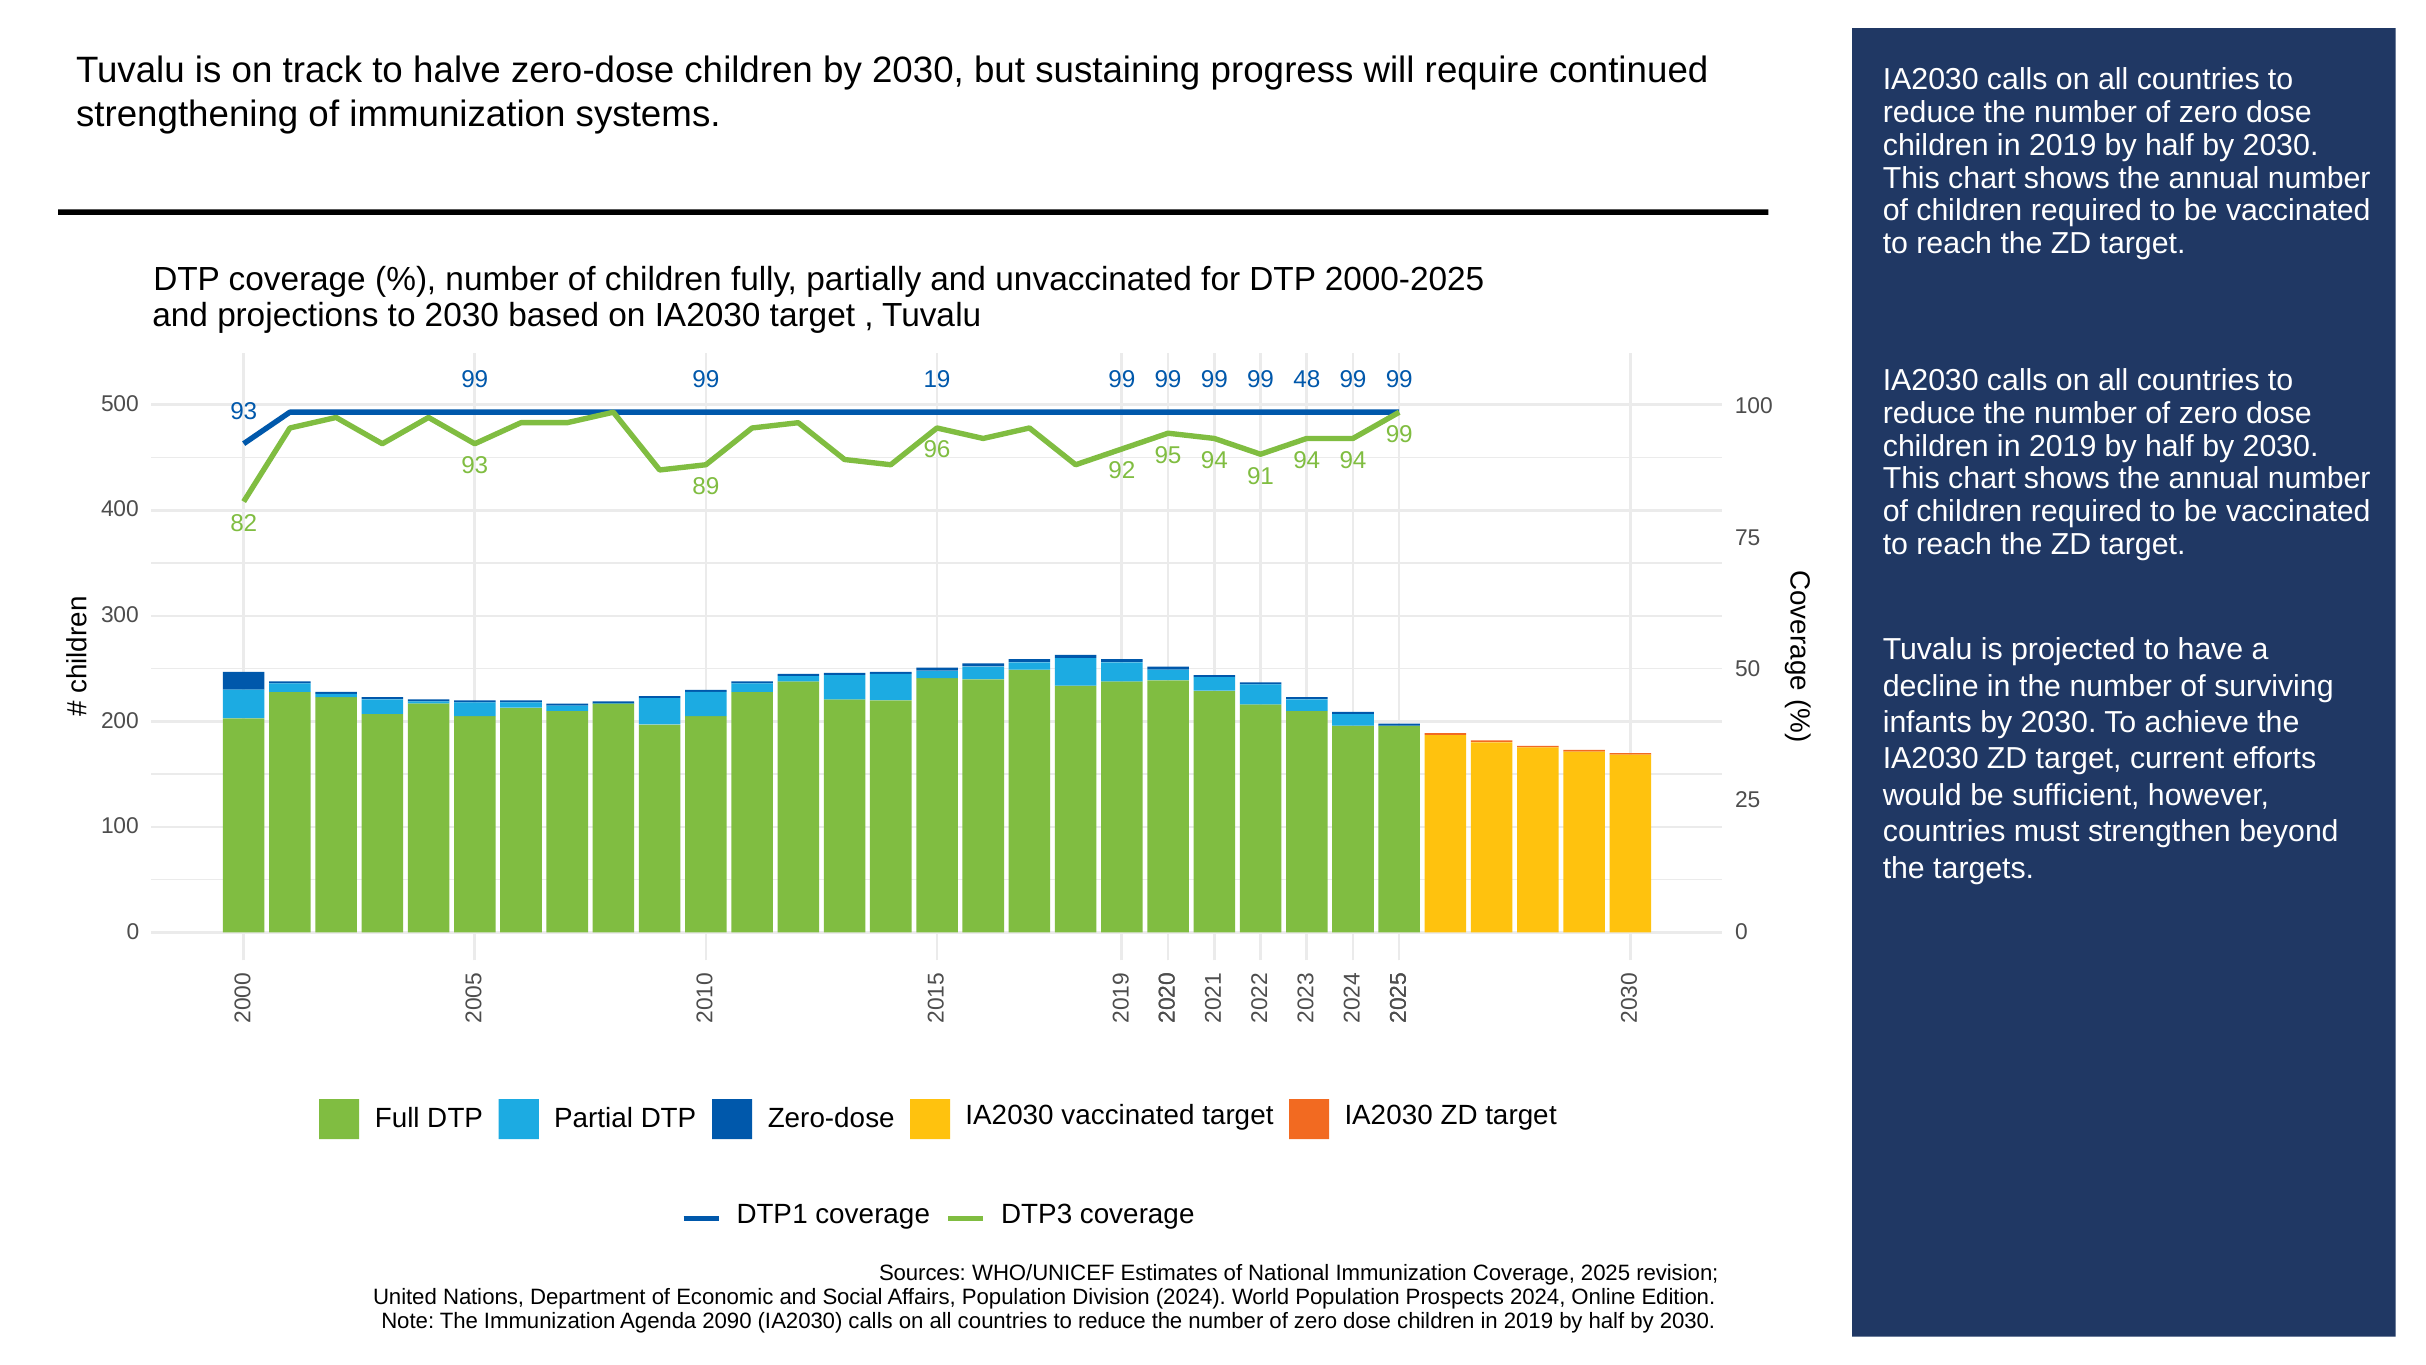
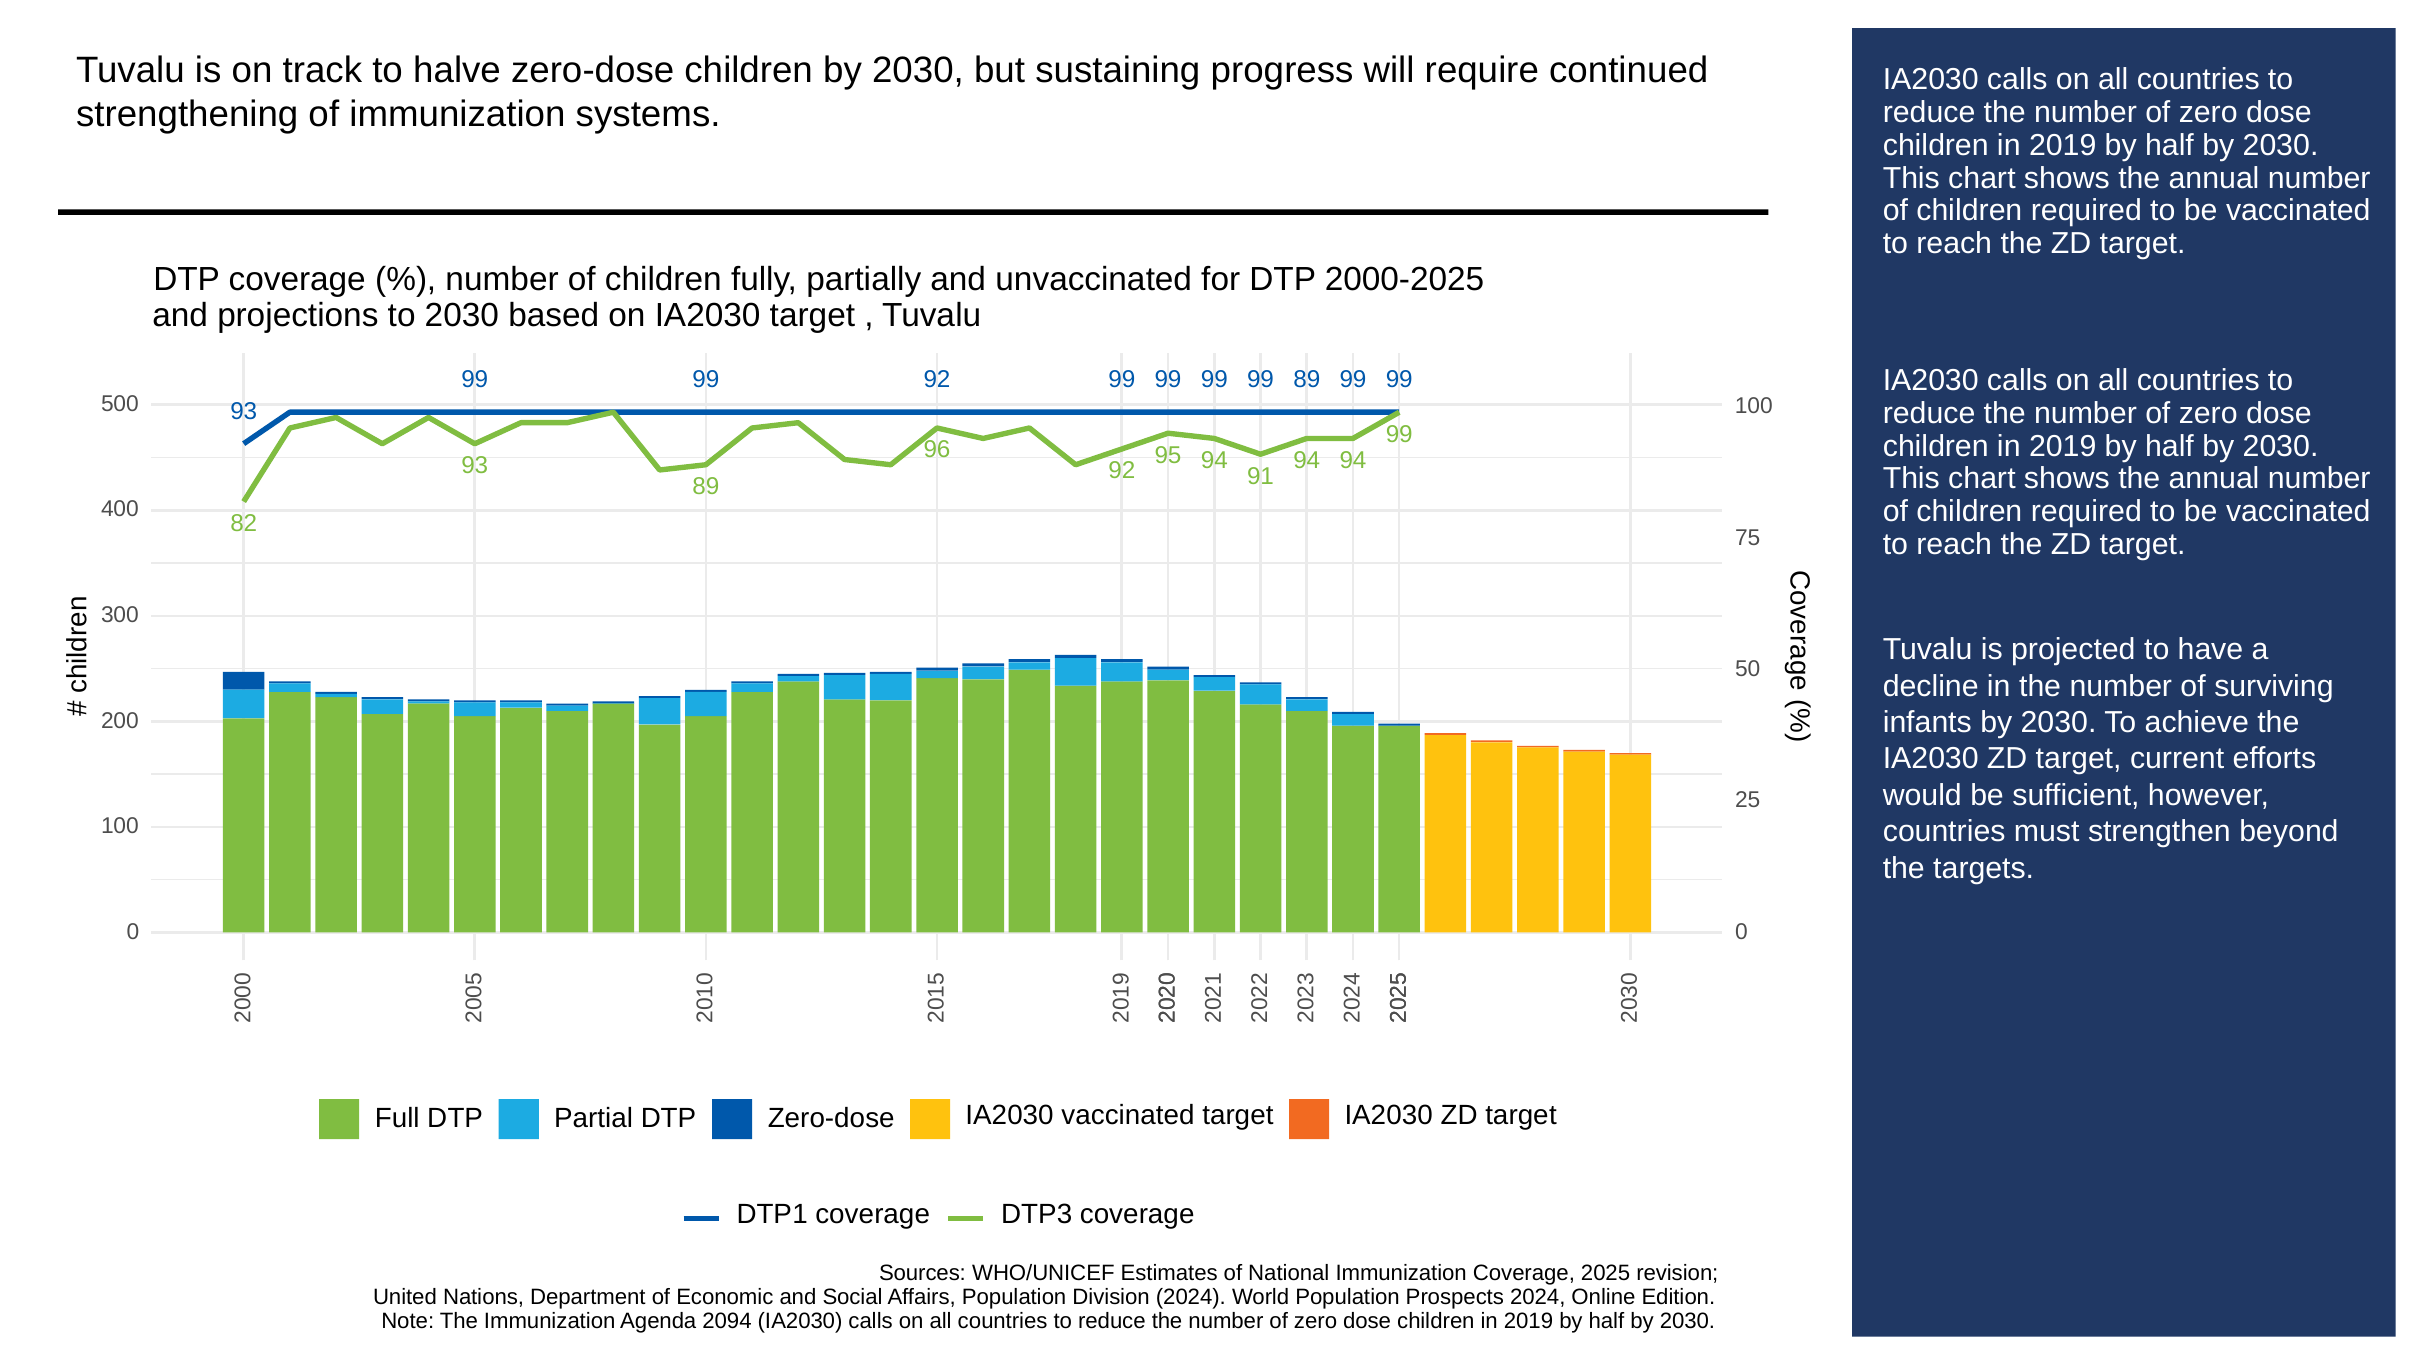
99 19: 19 -> 92 (937, 380)
99 48: 48 -> 89 (1307, 380)
2090: 2090 -> 2094 (727, 1320)
